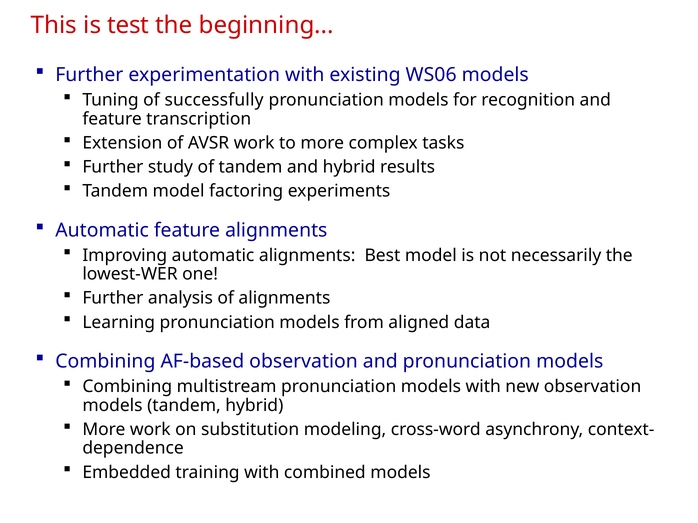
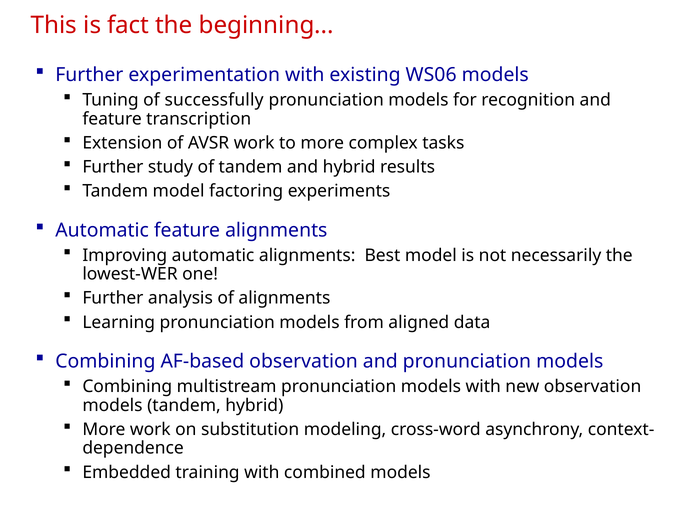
test: test -> fact (128, 25)
